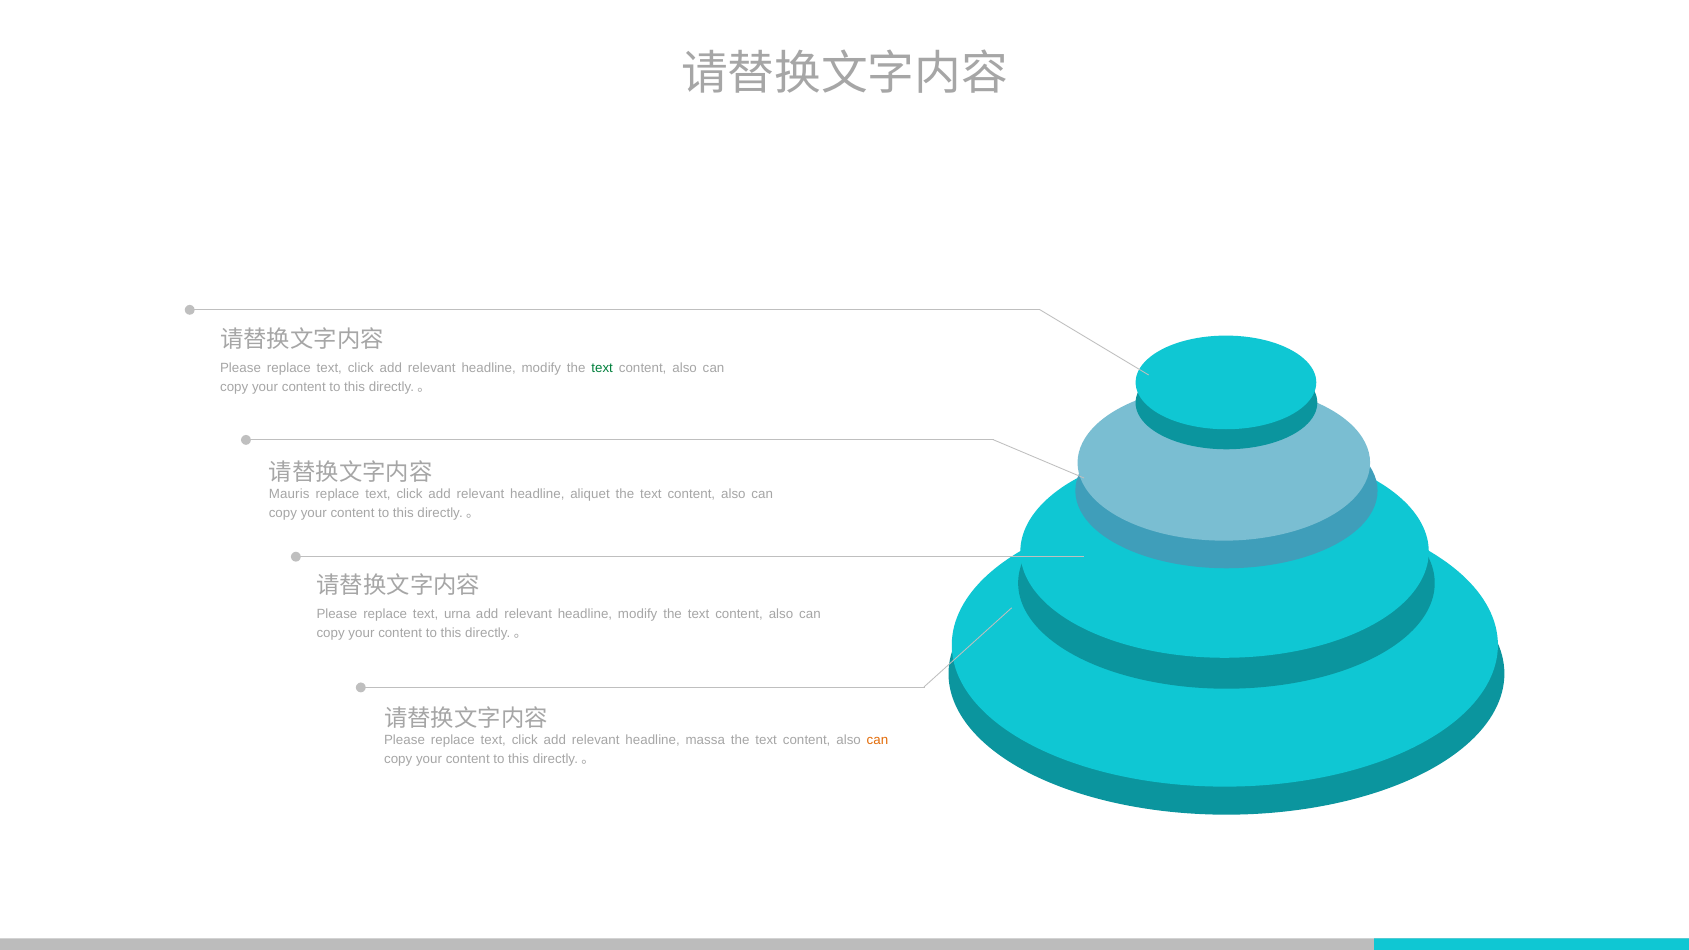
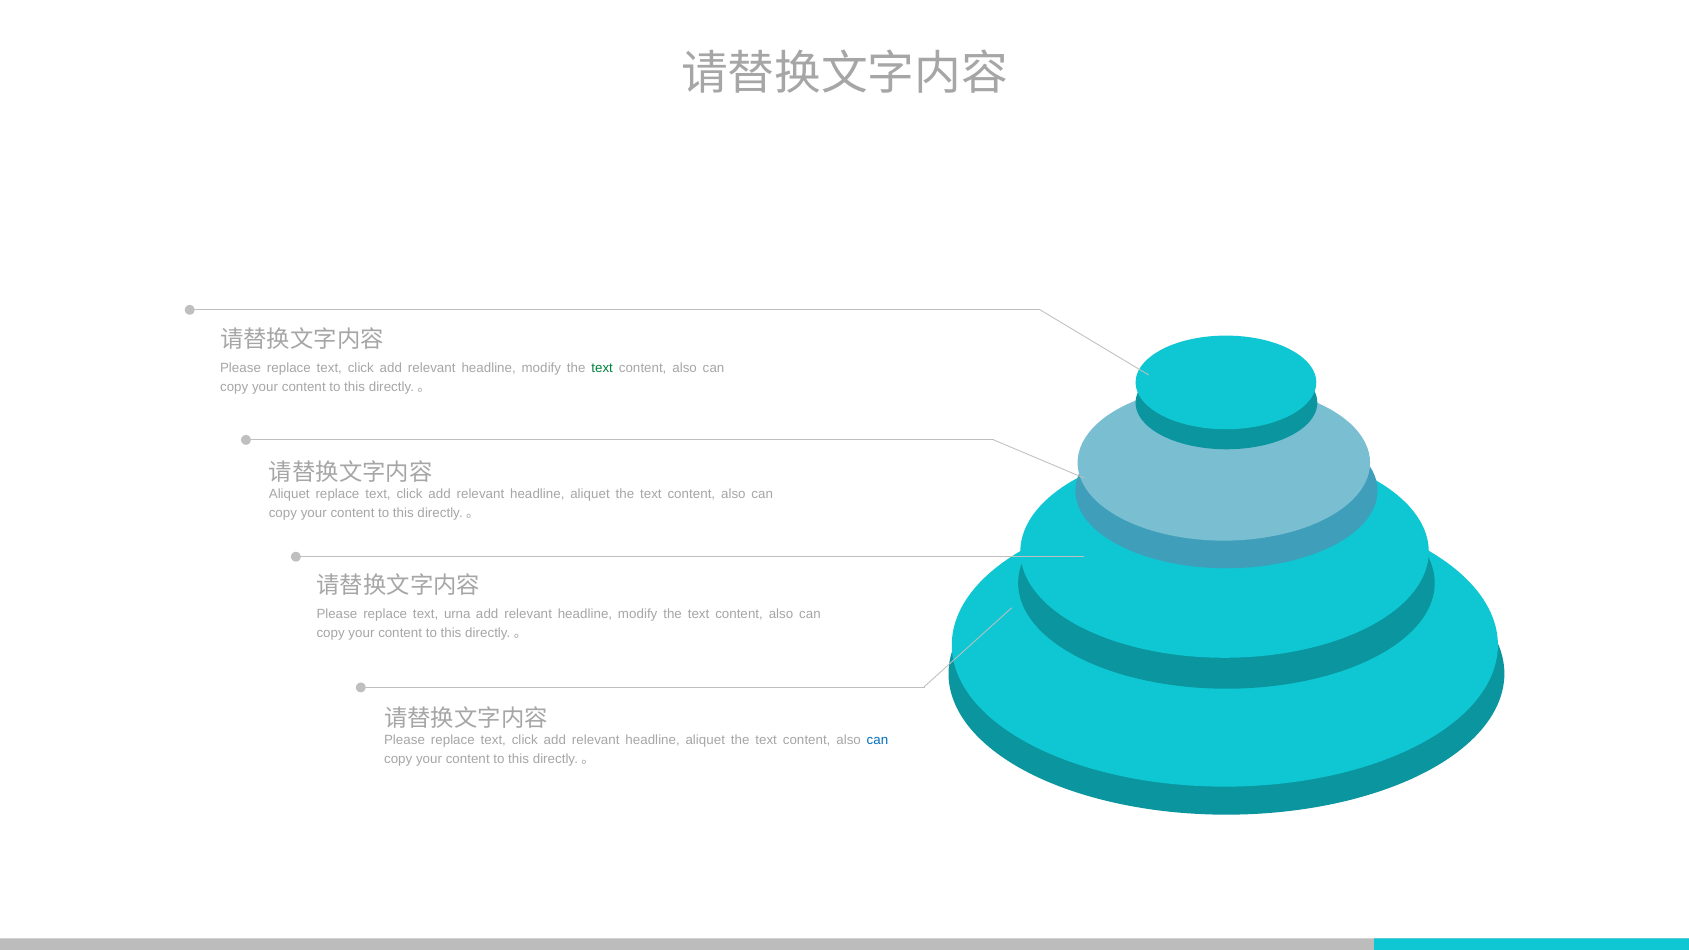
Mauris: Mauris -> Aliquet (289, 494)
massa: massa -> aliquet (705, 740)
can colour: orange -> blue (878, 740)
